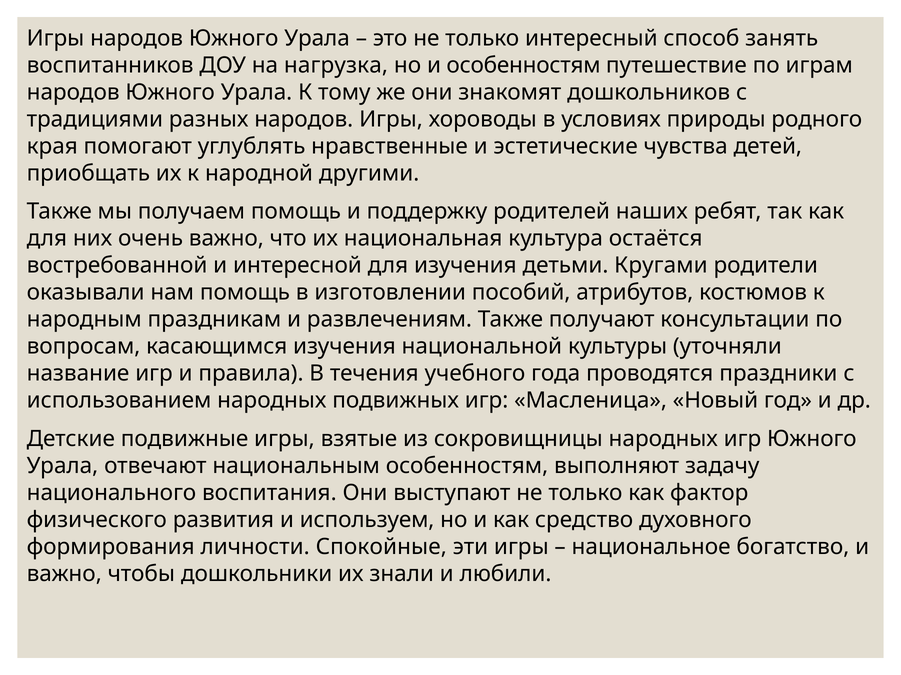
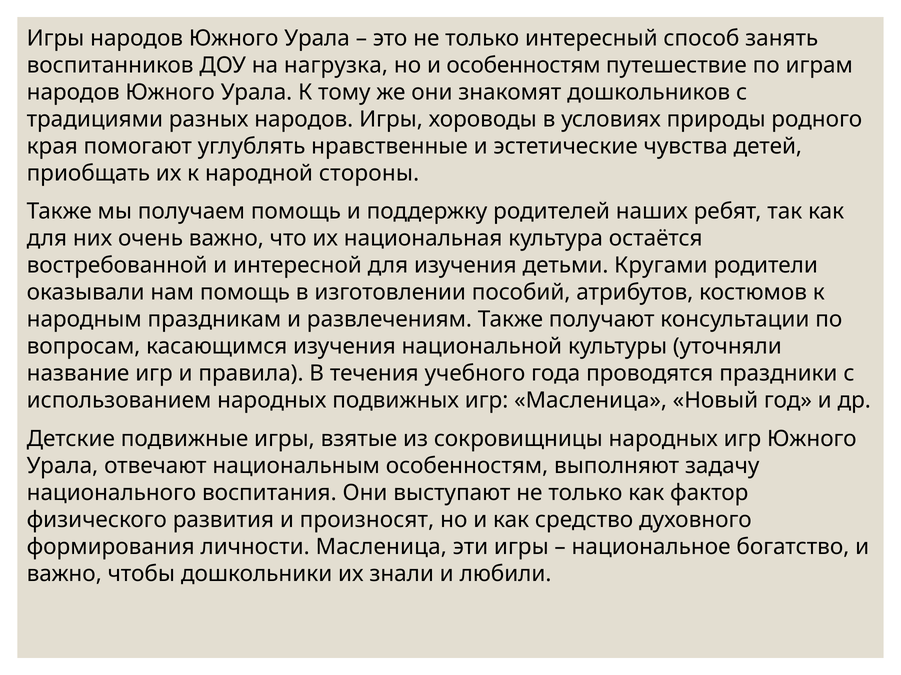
другими: другими -> стороны (369, 173)
используем: используем -> произносят (367, 520)
личности Спокойные: Спокойные -> Масленица (381, 547)
